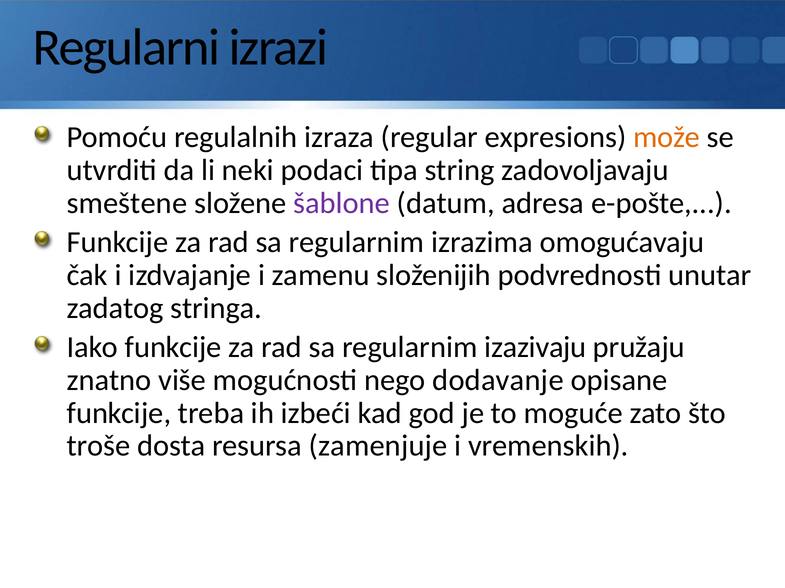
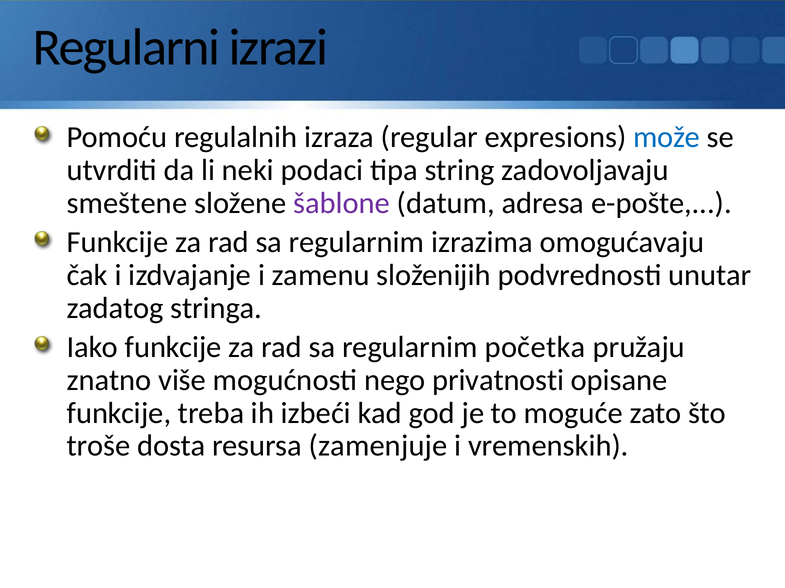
može colour: orange -> blue (667, 137)
izazivaju: izazivaju -> početka (535, 348)
dodavanje: dodavanje -> privatnosti (498, 381)
